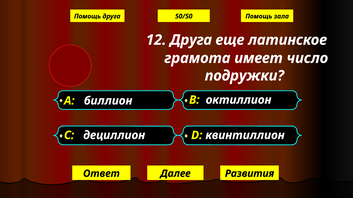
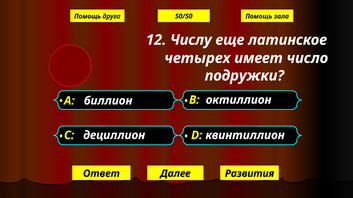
12 Друга: Друга -> Числу (191, 40)
грамота: грамота -> четырех (197, 58)
